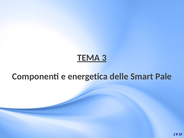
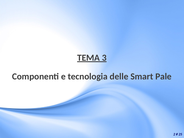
energetica: energetica -> tecnologia (88, 76)
